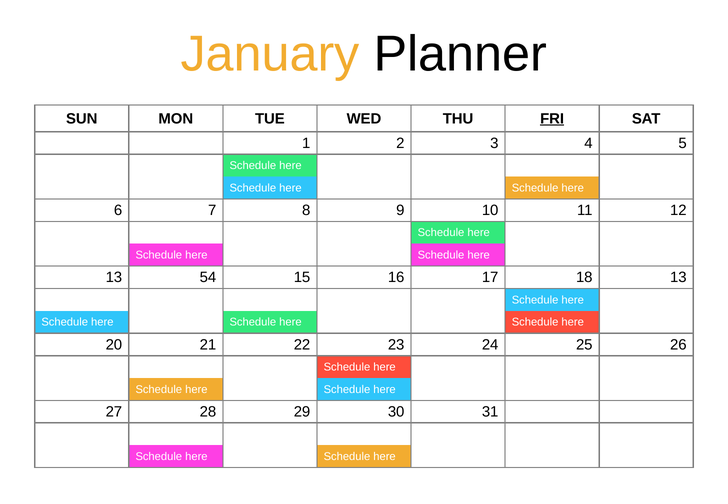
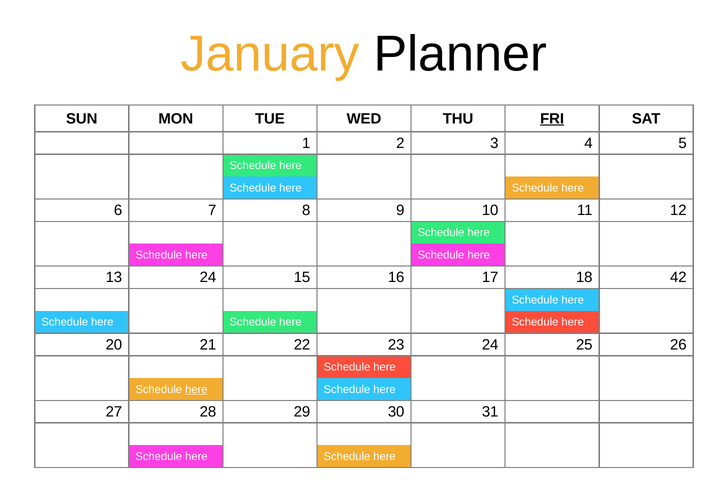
13 54: 54 -> 24 (208, 278)
18 13: 13 -> 42 (678, 278)
here underline: none -> present (196, 389)
